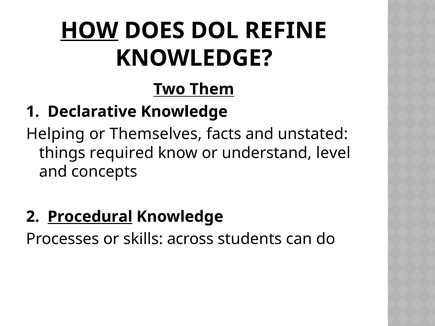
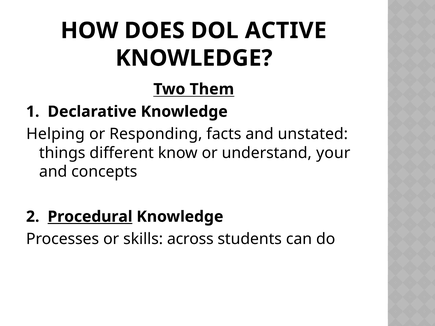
HOW underline: present -> none (89, 31)
REFINE: REFINE -> ACTIVE (286, 31)
Themselves: Themselves -> Responding (156, 134)
required: required -> different (122, 153)
level: level -> your (333, 153)
